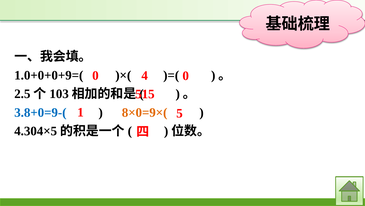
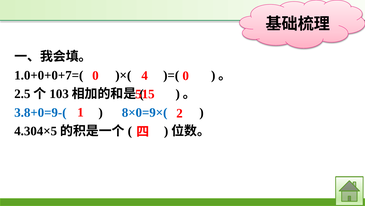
1.0+0+0+9=(: 1.0+0+0+9=( -> 1.0+0+0+7=( (49, 75)
5: 5 -> 2 (179, 113)
8×0=9×( colour: orange -> blue (145, 112)
